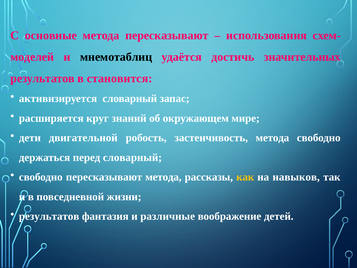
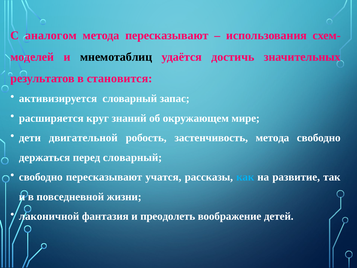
основные: основные -> аналогом (51, 35)
пересказывают метода: метода -> учатся (163, 177)
как colour: yellow -> light blue (245, 177)
навыков: навыков -> развитие (296, 177)
результатов: результатов -> лаконичной (49, 216)
различные: различные -> преодолеть (168, 216)
